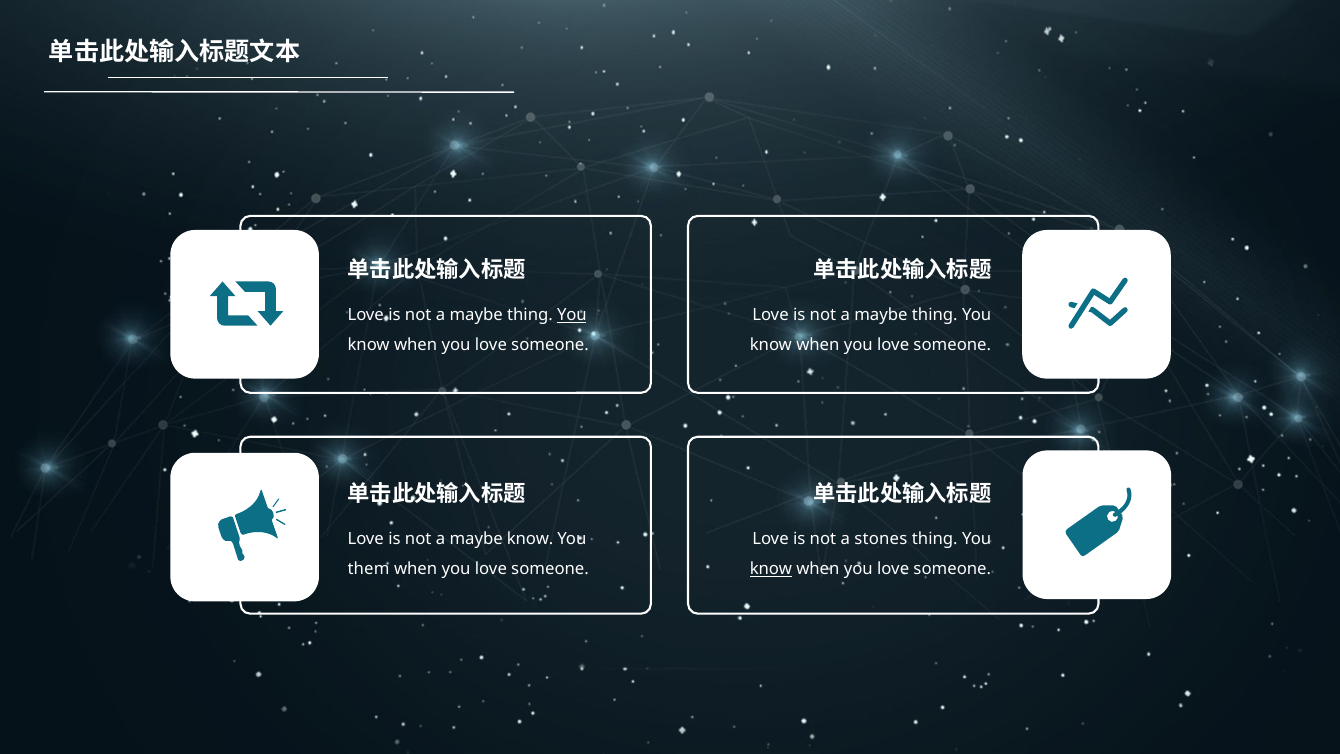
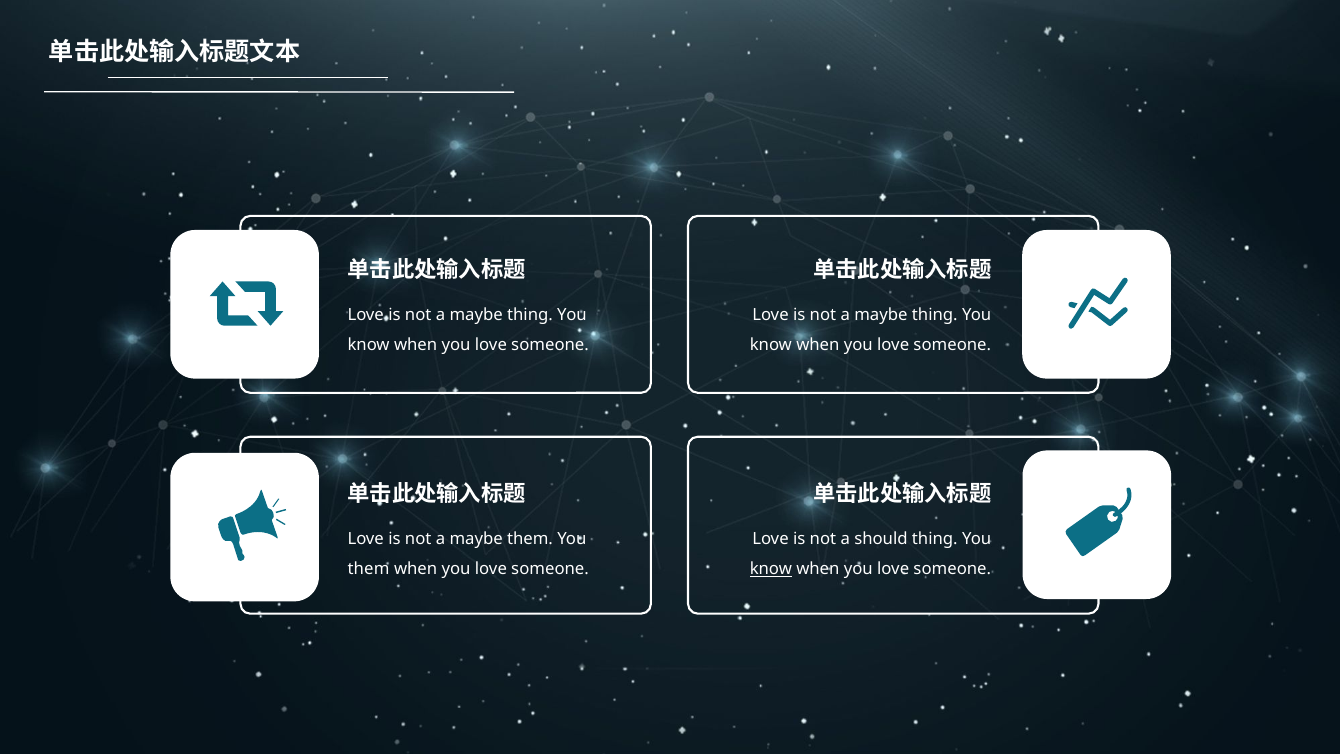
You underline: present -> none (572, 315)
maybe know: know -> them (530, 539)
stones: stones -> should (881, 539)
